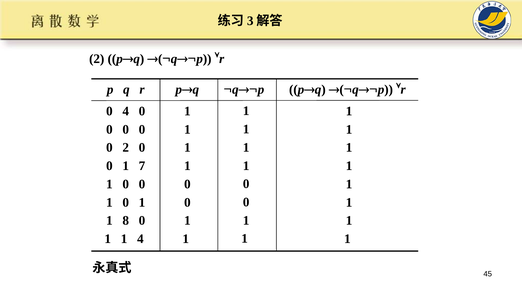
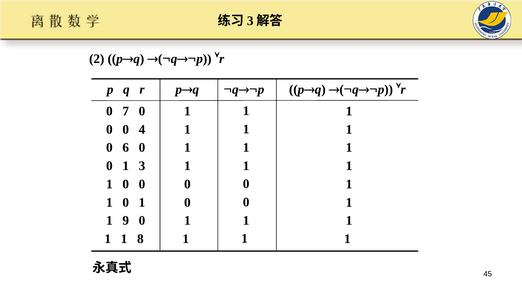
0 4: 4 -> 7 (126, 111)
0: 0 -> 4 (142, 130)
0 2: 2 -> 6 (126, 148)
7: 7 -> 3 (142, 166)
8: 8 -> 9 (126, 221)
1 4: 4 -> 8 (140, 239)
